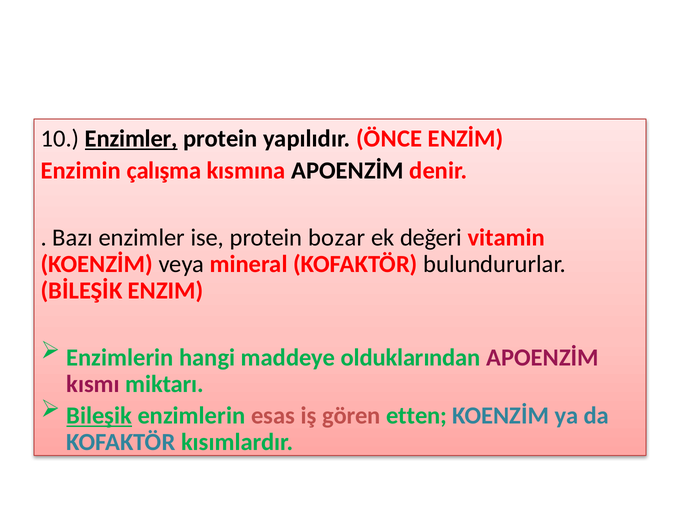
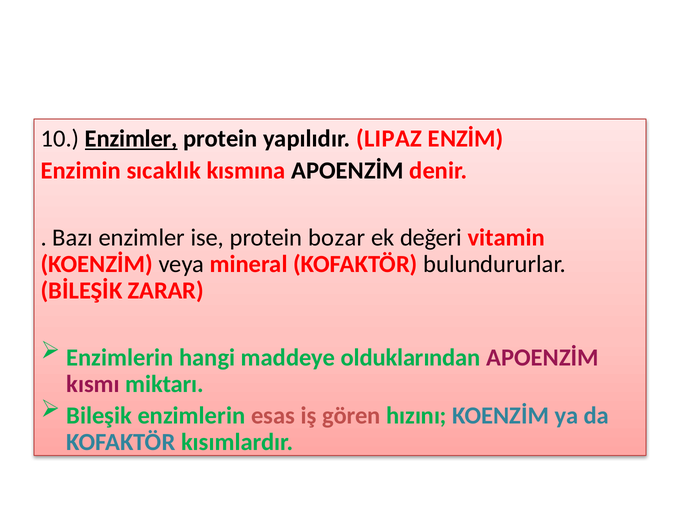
ÖNCE: ÖNCE -> LIPAZ (389, 139)
çalışma: çalışma -> sıcaklık (164, 171)
ENZIM: ENZIM -> ZARAR (166, 291)
Bileşik underline: present -> none (99, 416)
etten: etten -> hızını (417, 416)
